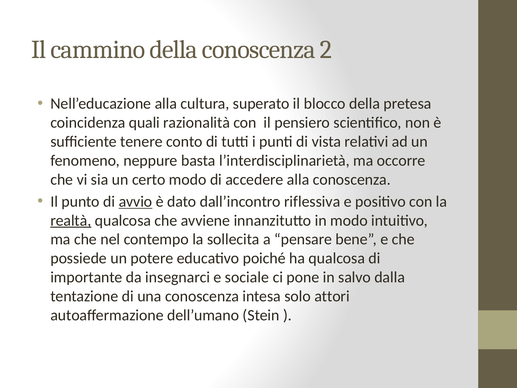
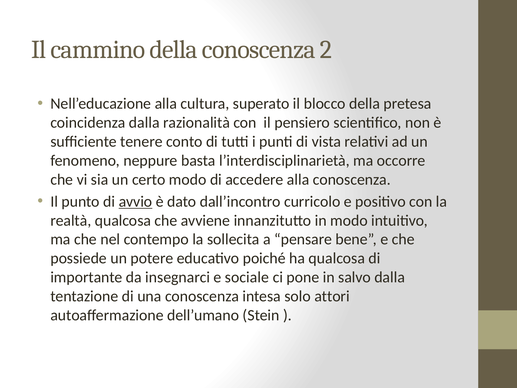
coincidenza quali: quali -> dalla (144, 123)
riflessiva: riflessiva -> curricolo (312, 201)
realtà underline: present -> none (71, 220)
